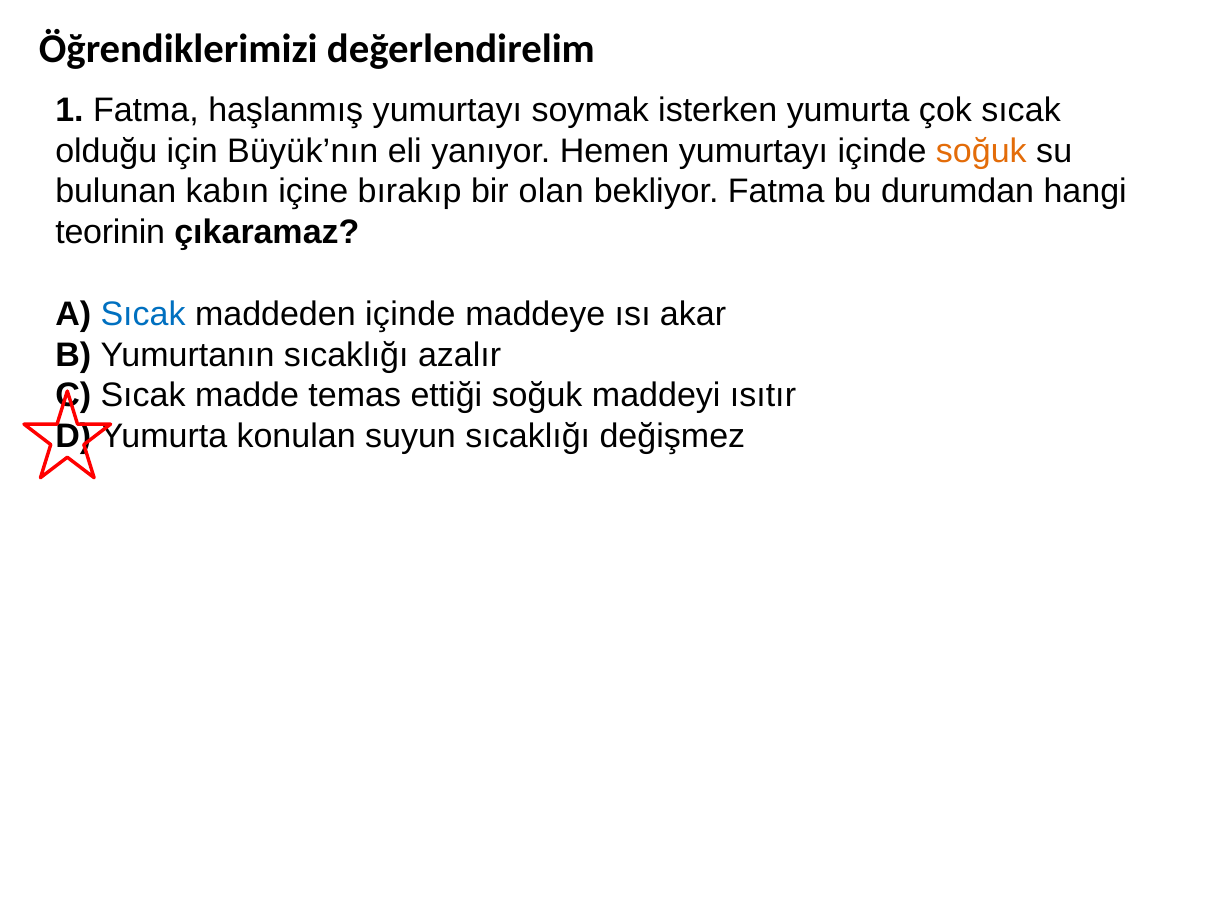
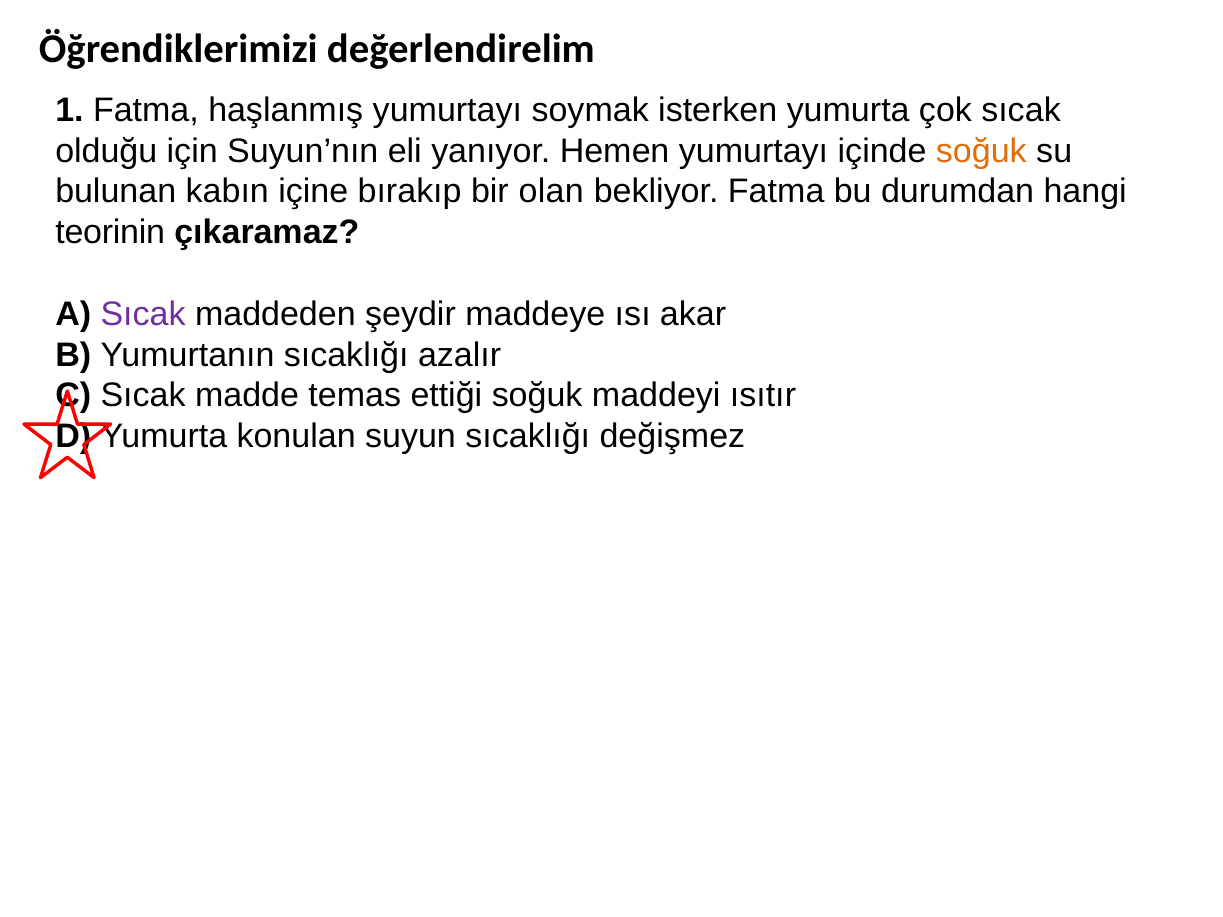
Büyük’nın: Büyük’nın -> Suyun’nın (303, 151)
Sıcak colour: blue -> purple (143, 314)
maddeden içinde: içinde -> şeydir (410, 314)
